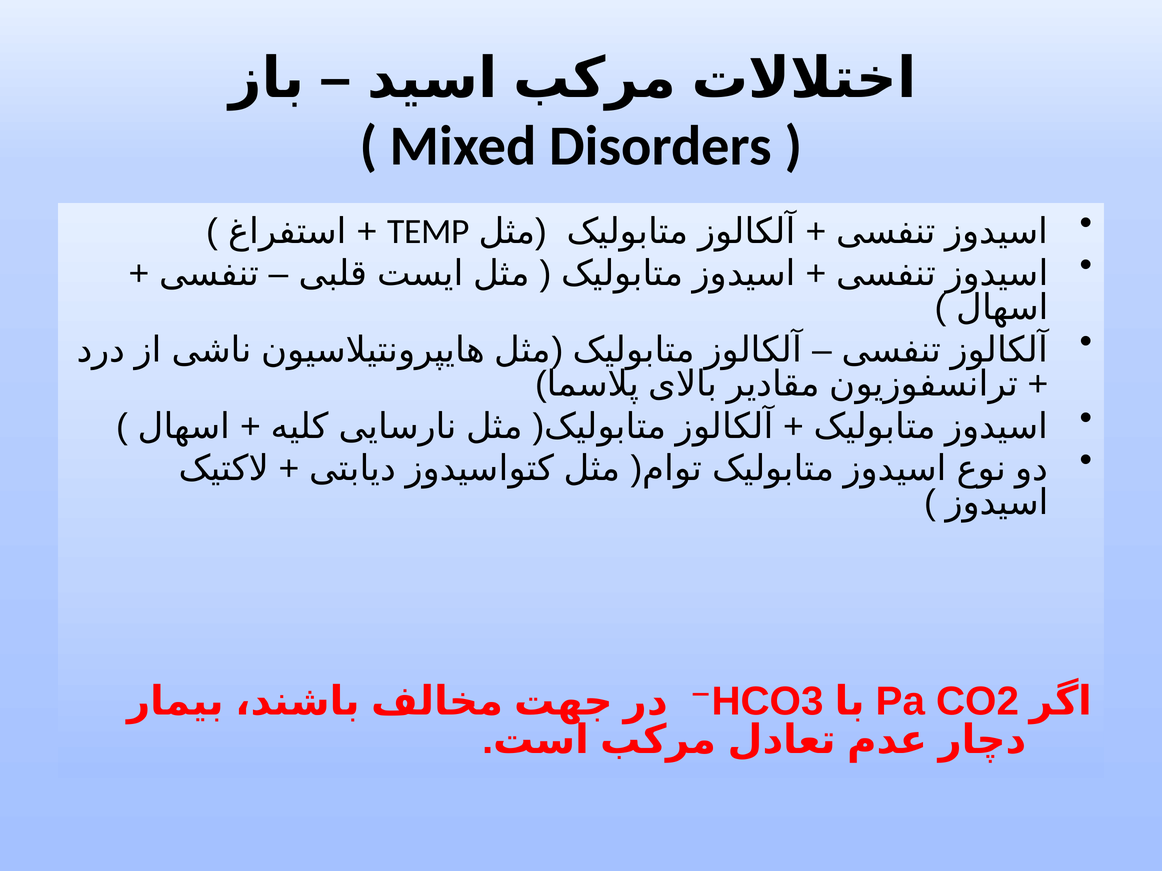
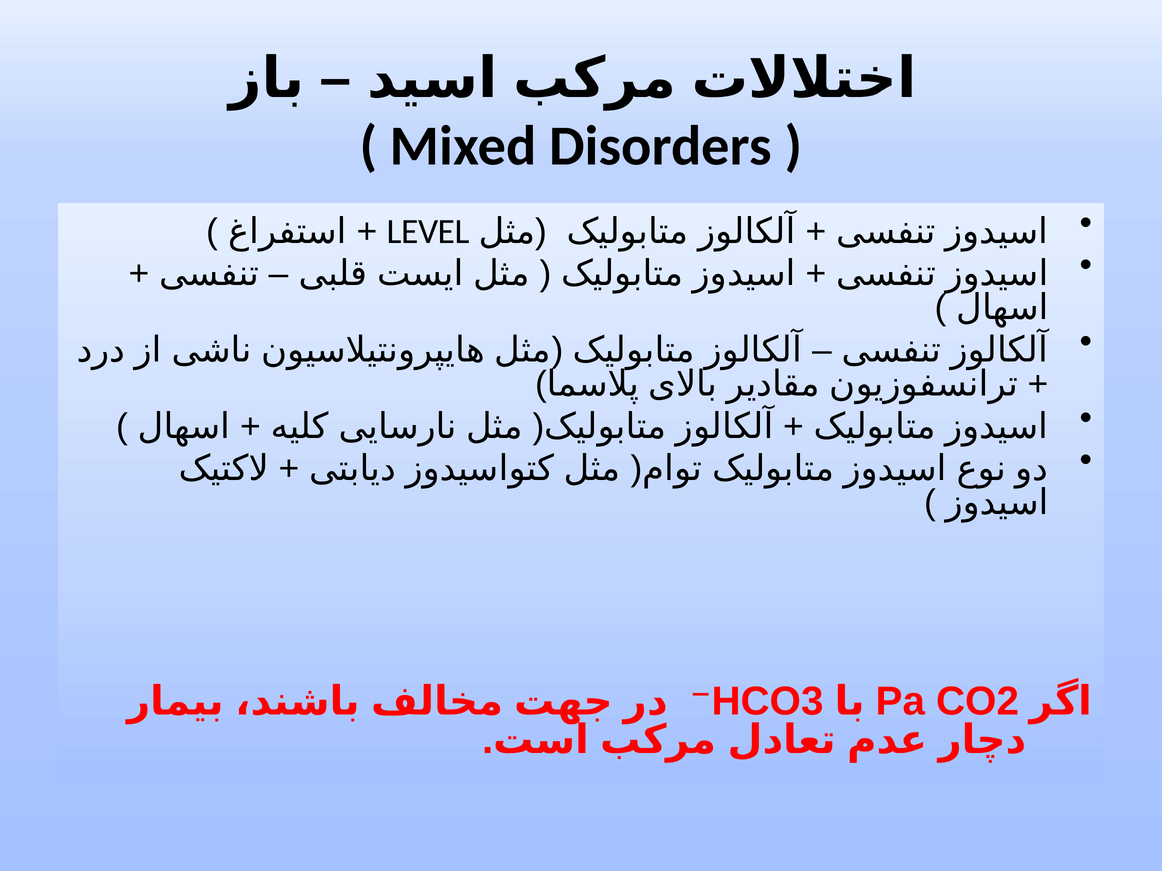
TEMP: TEMP -> LEVEL (428, 232)
